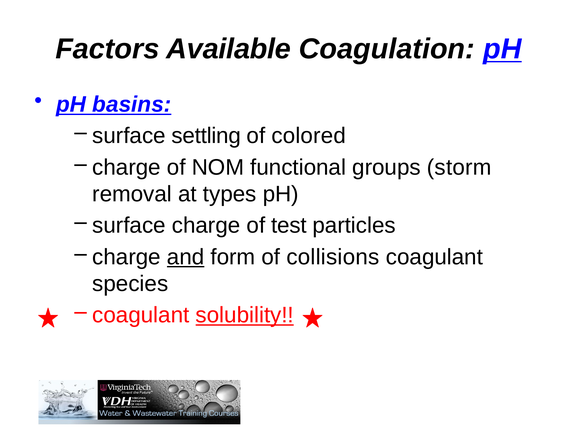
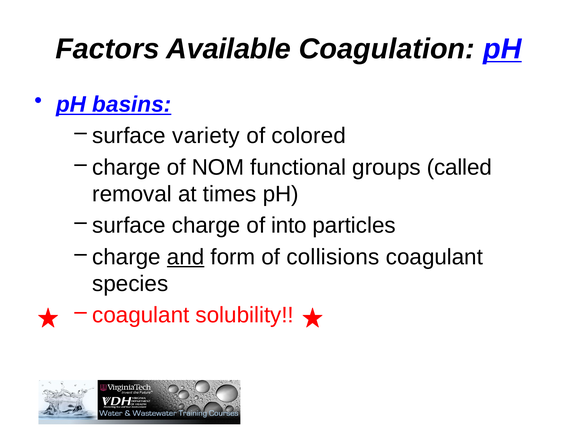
settling: settling -> variety (206, 136)
storm: storm -> called (459, 167)
types: types -> times (230, 194)
test: test -> into (289, 225)
solubility underline: present -> none (245, 315)
